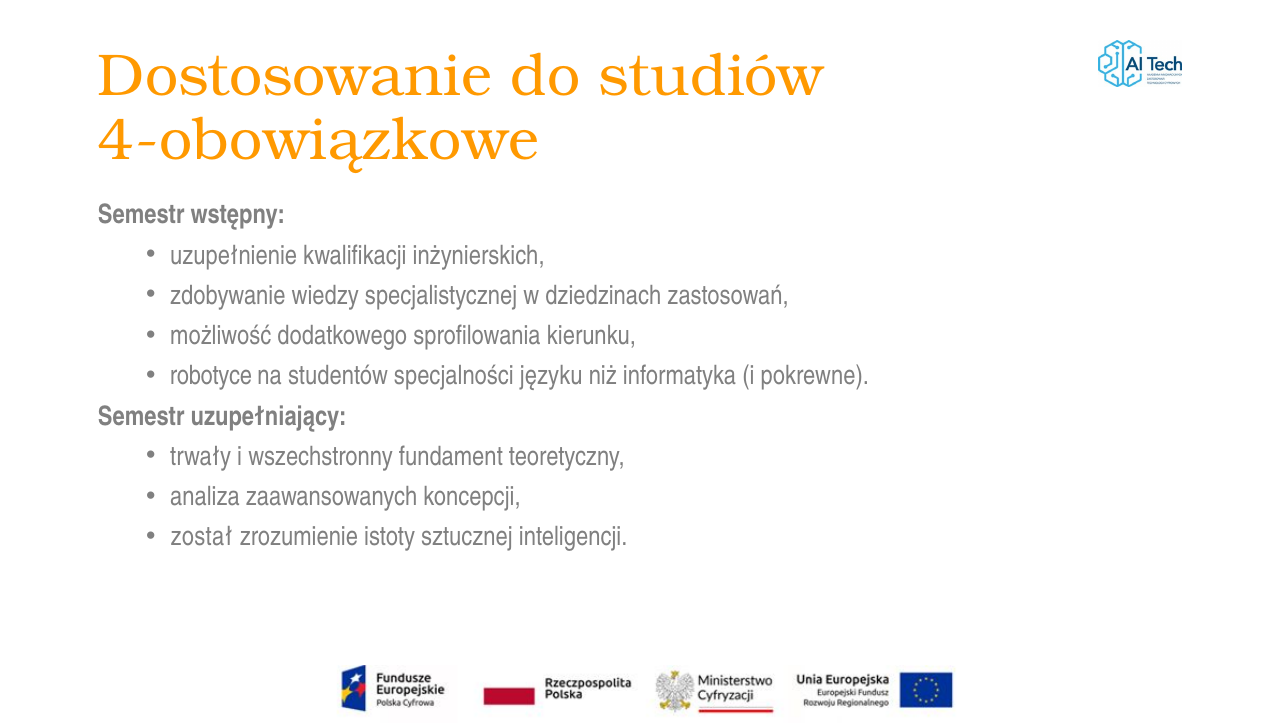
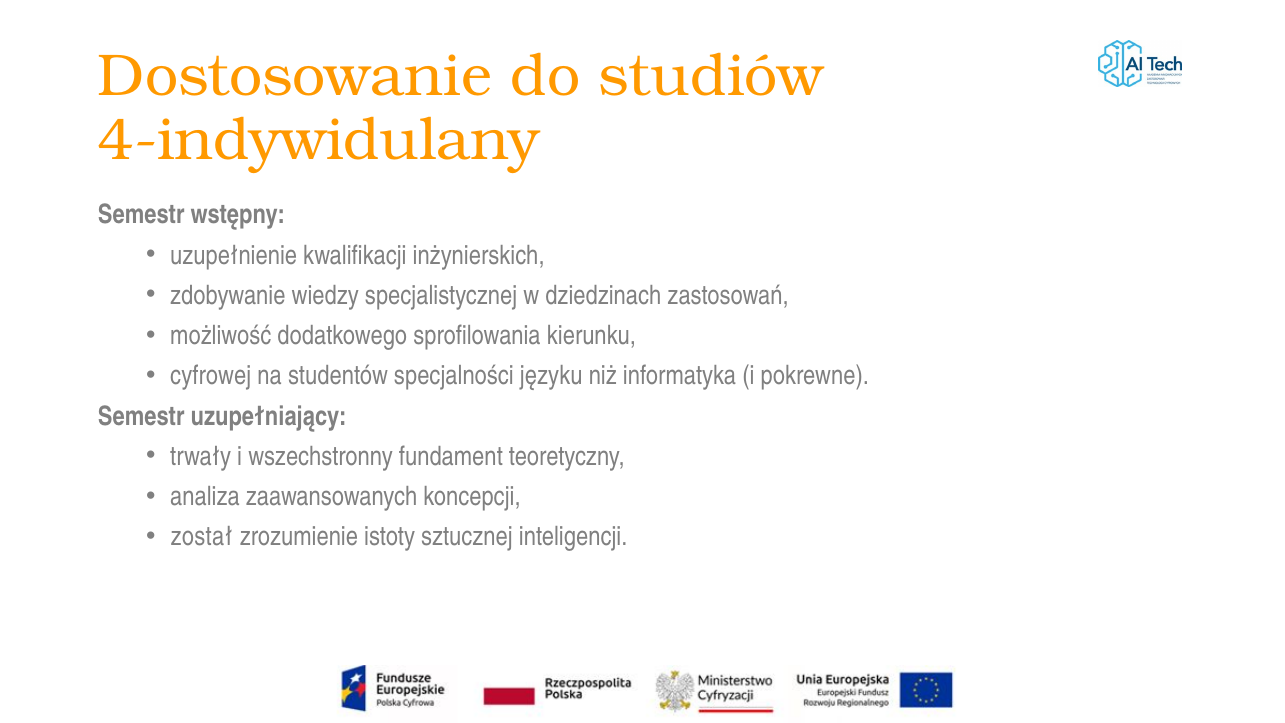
4-obowiązkowe: 4-obowiązkowe -> 4-indywidulany (319, 140)
robotyce: robotyce -> cyfrowej (211, 376)
